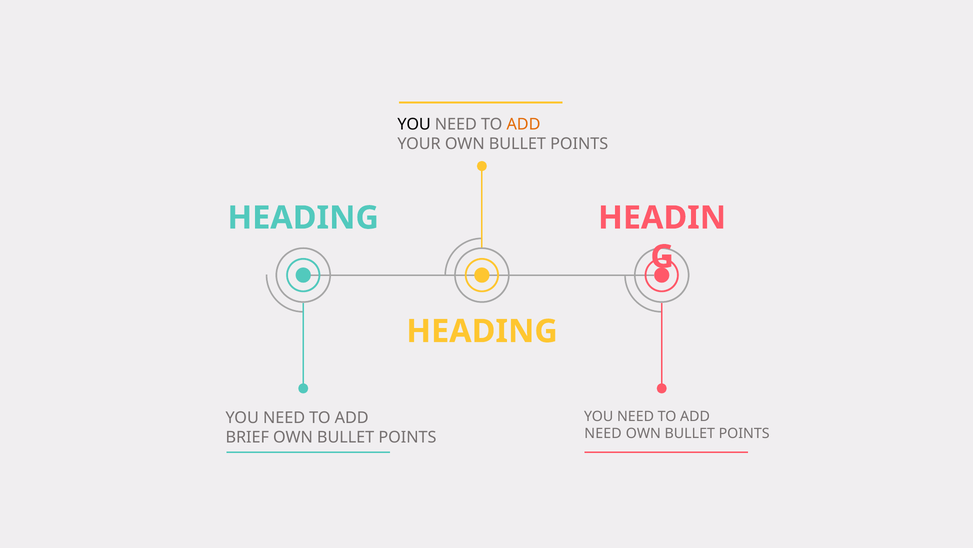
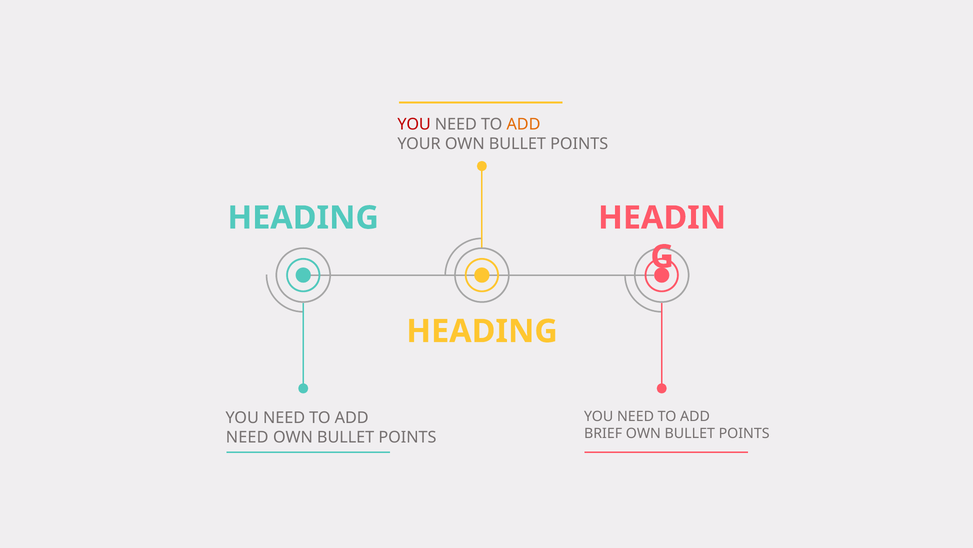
YOU colour: black -> red (414, 124)
NEED: NEED -> BRIEF (603, 433)
BRIEF: BRIEF -> NEED (247, 437)
